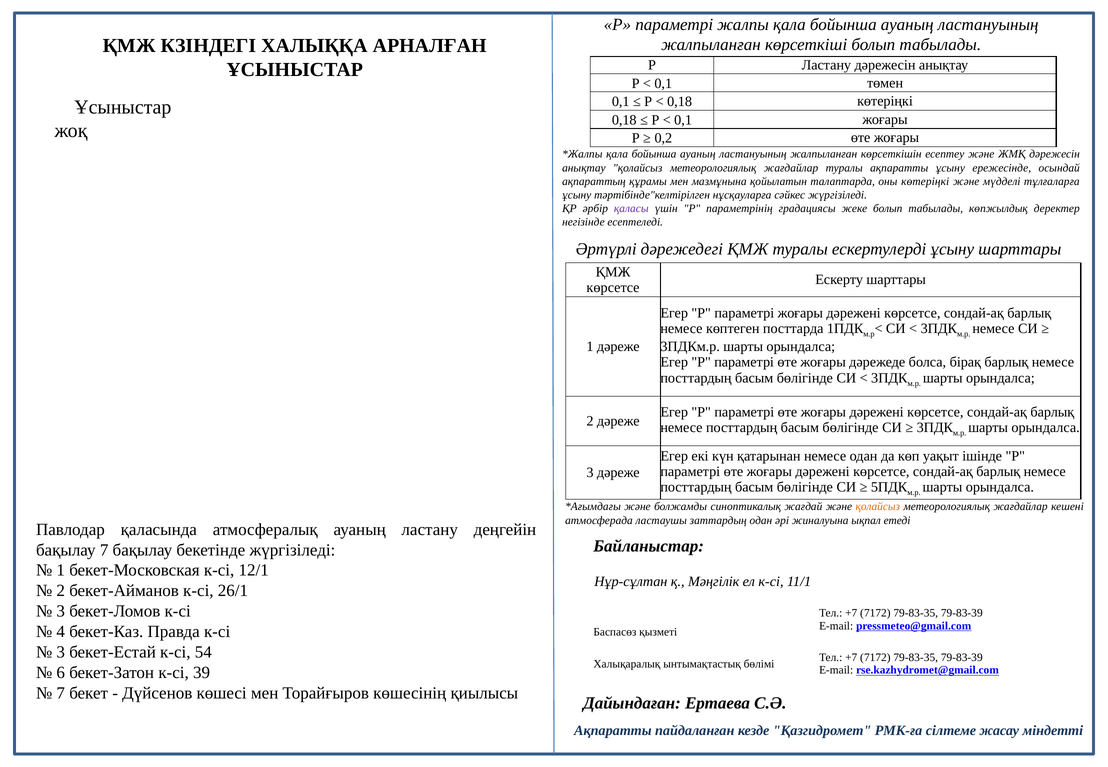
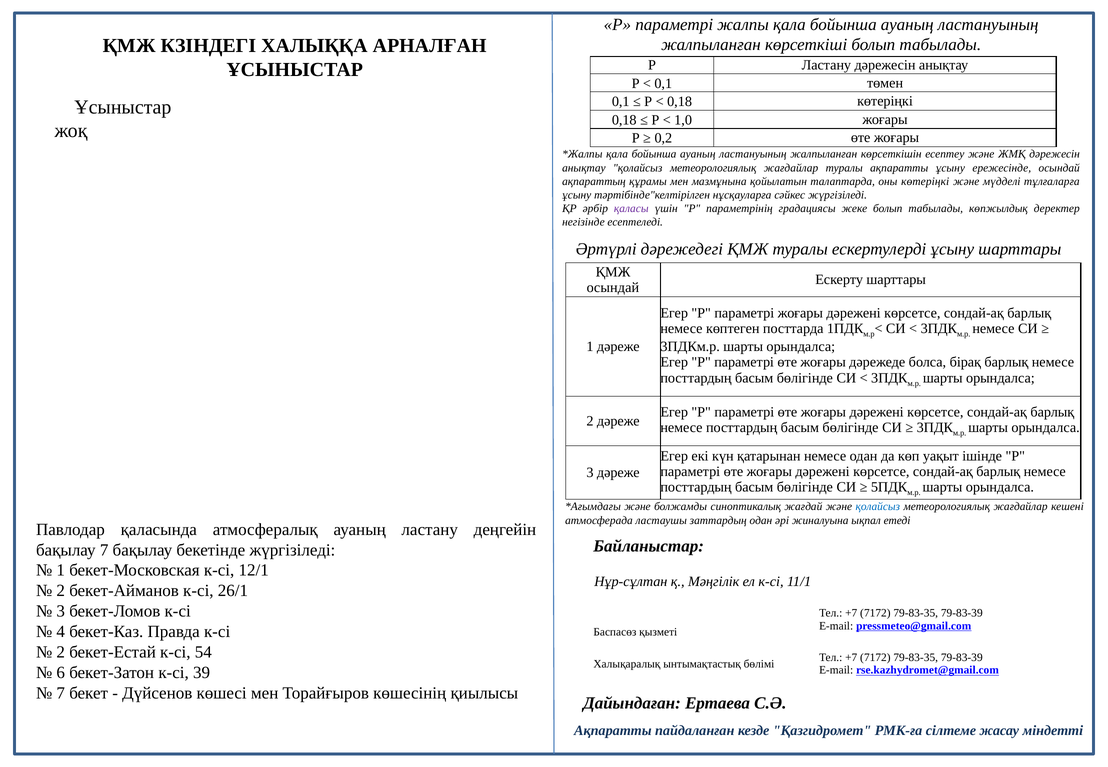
0,1: 0,1 -> 1,0 (683, 120)
көрсетсе: көрсетсе -> осындай (613, 288)
қолайсыз colour: orange -> blue (878, 507)
3: 3 -> 2 (61, 652)
